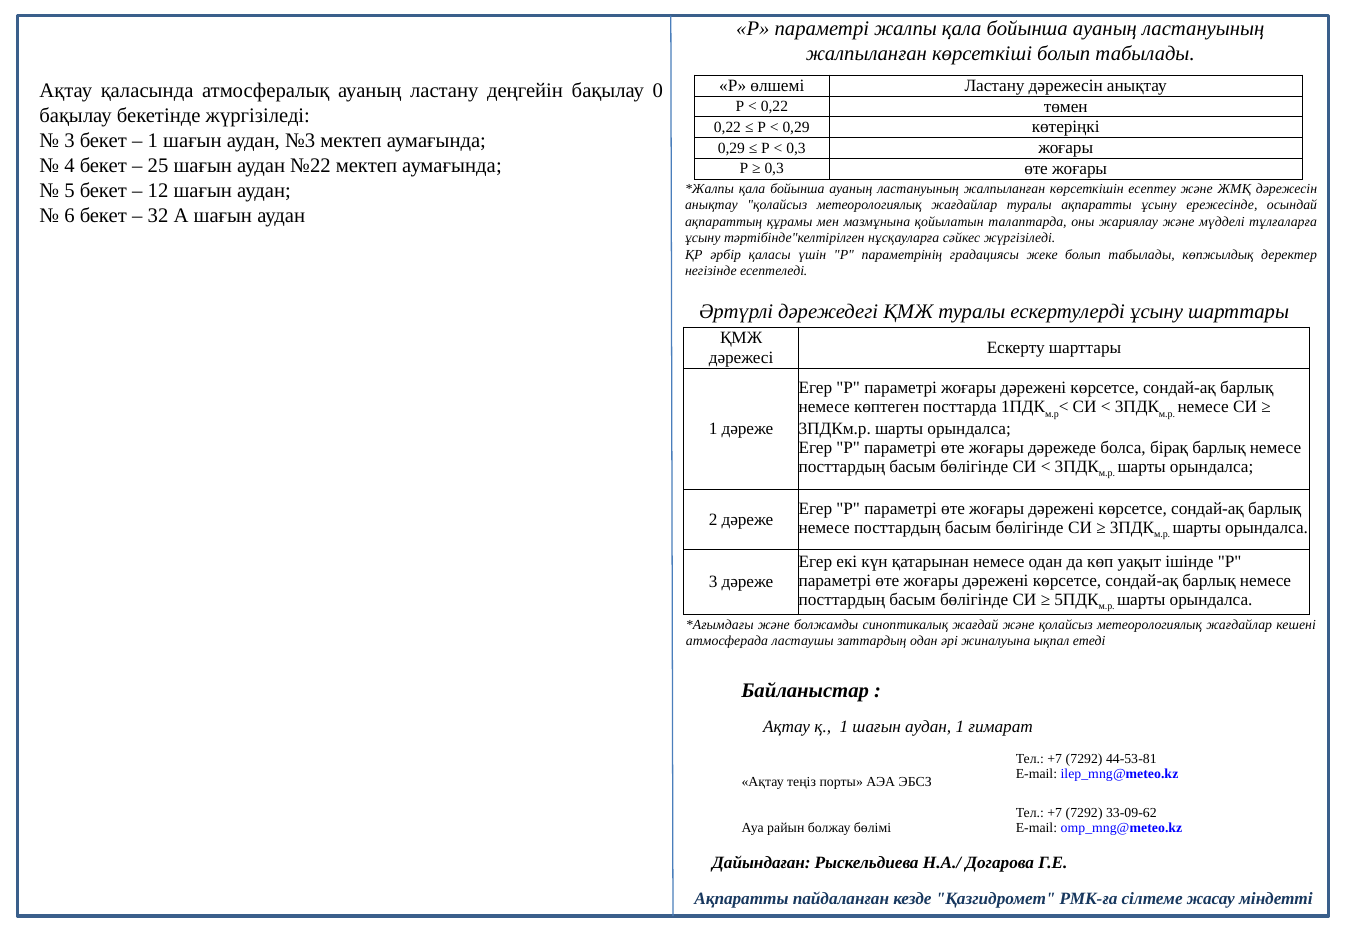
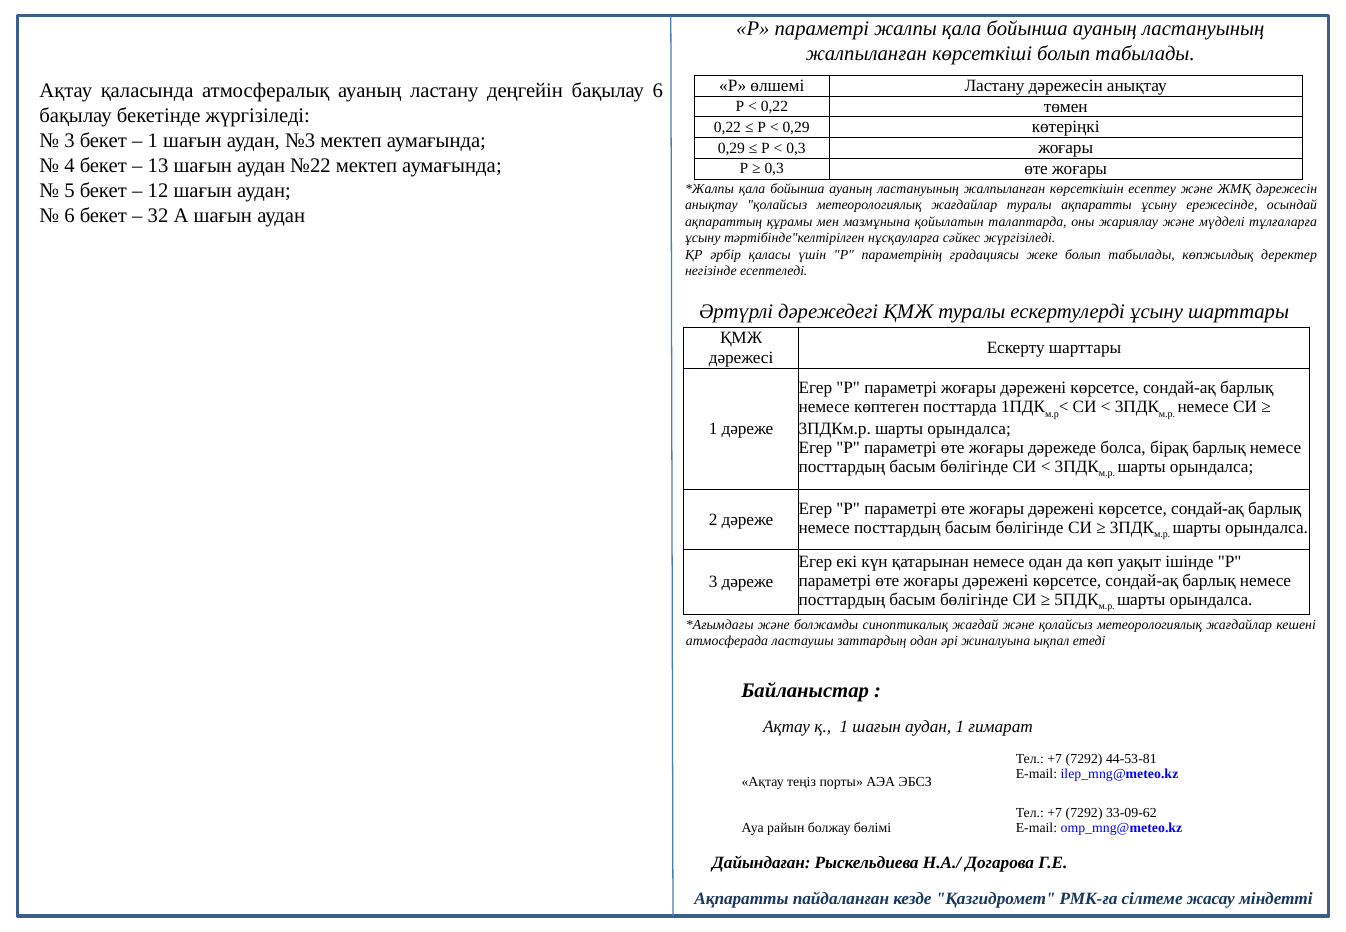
бақылау 0: 0 -> 6 (658, 91)
25: 25 -> 13 (158, 166)
